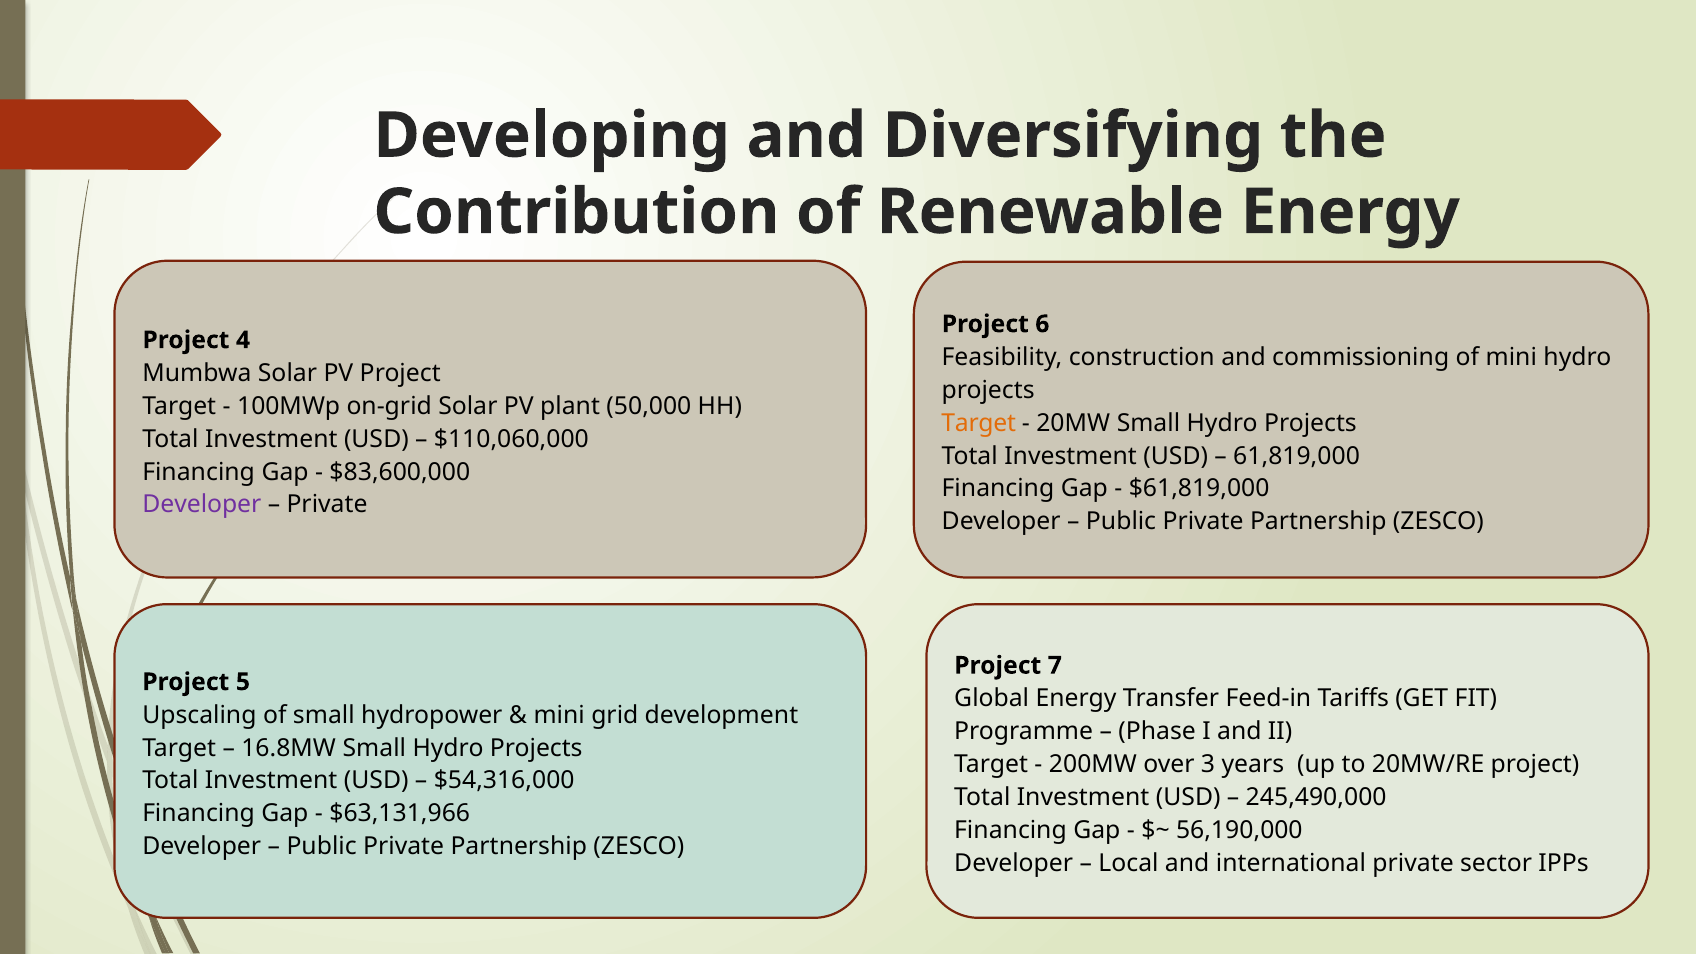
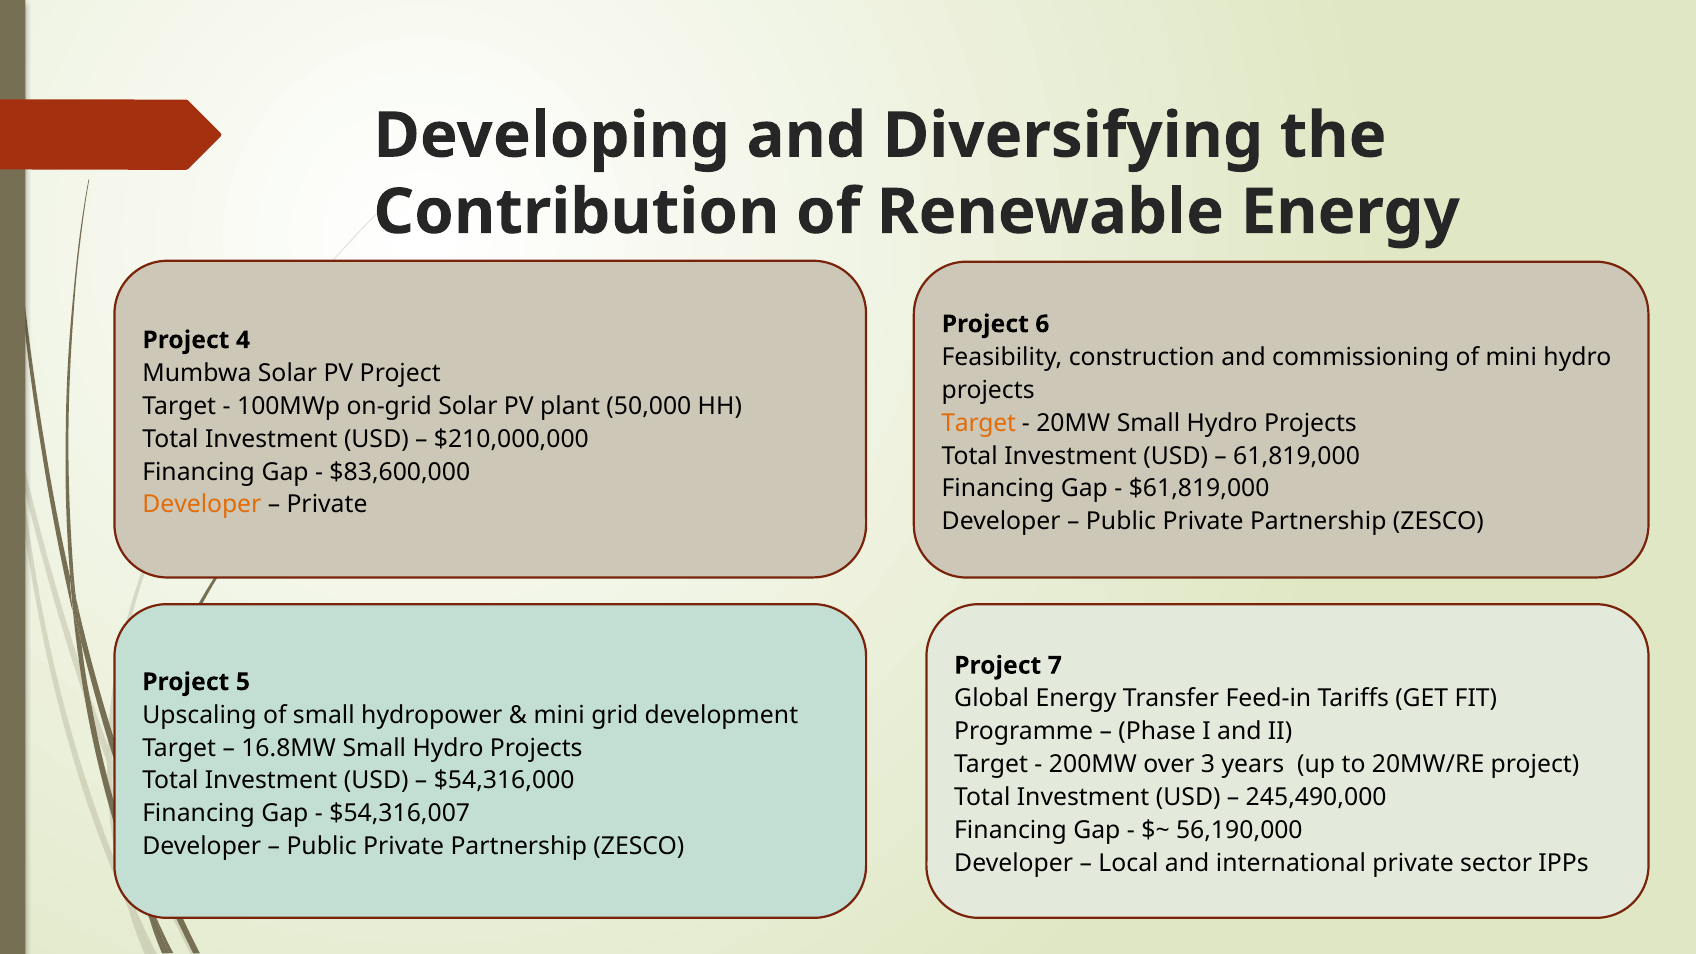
$110,060,000: $110,060,000 -> $210,000,000 (511, 439)
Developer colour: purple -> orange (202, 505)
$63,131,966: $63,131,966 -> $54,316,007 (400, 814)
